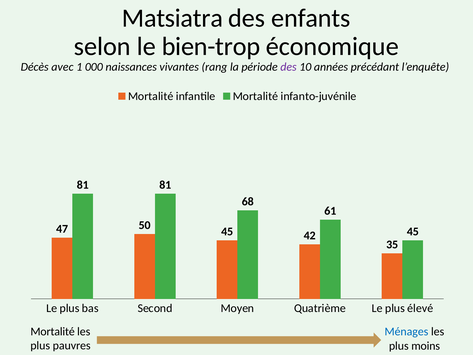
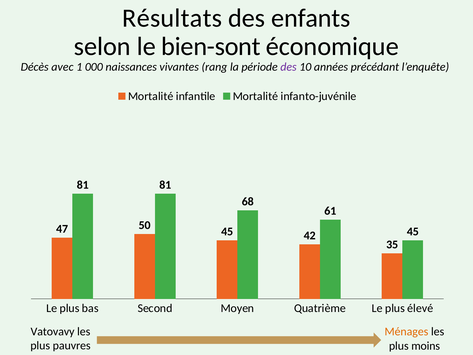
Matsiatra: Matsiatra -> Résultats (172, 18)
bien-trop: bien-trop -> bien-sont (211, 47)
Mortalité: Mortalité -> Vatovavy (53, 331)
Ménages colour: blue -> orange (406, 332)
